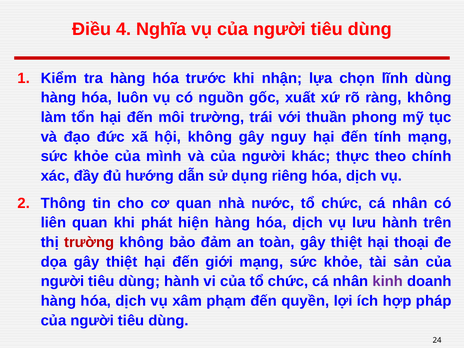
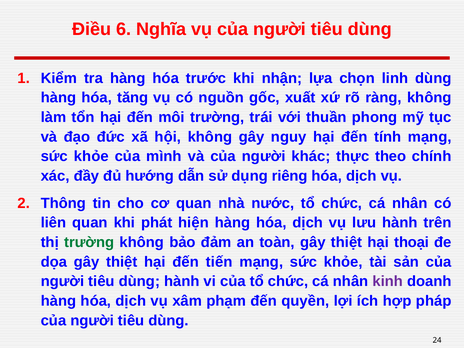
4: 4 -> 6 (124, 29)
lĩnh: lĩnh -> linh (395, 78)
luôn: luôn -> tăng (133, 98)
trường colour: red -> green (89, 242)
giới: giới -> tiến (219, 262)
